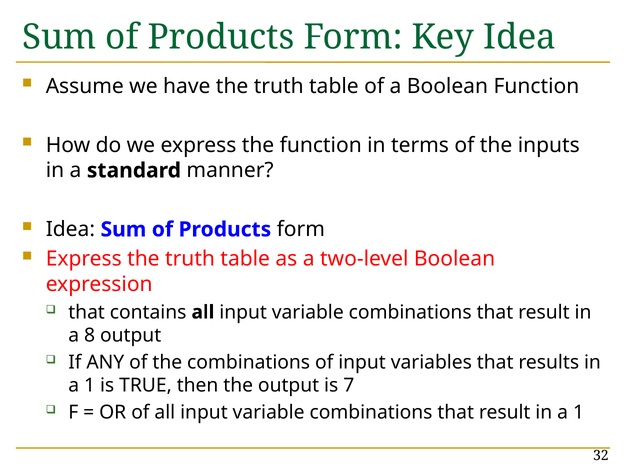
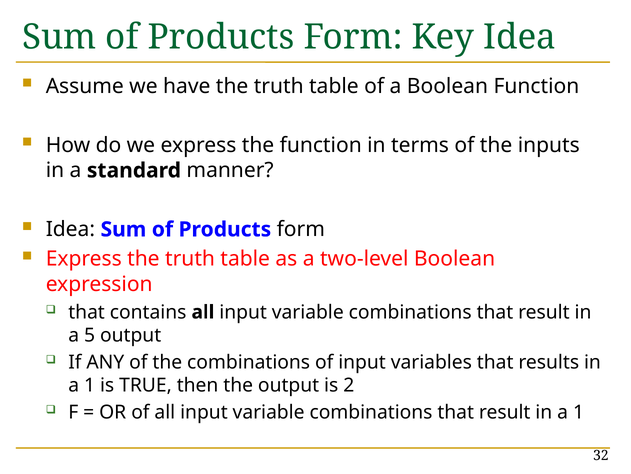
8: 8 -> 5 (90, 335)
7: 7 -> 2 (349, 385)
